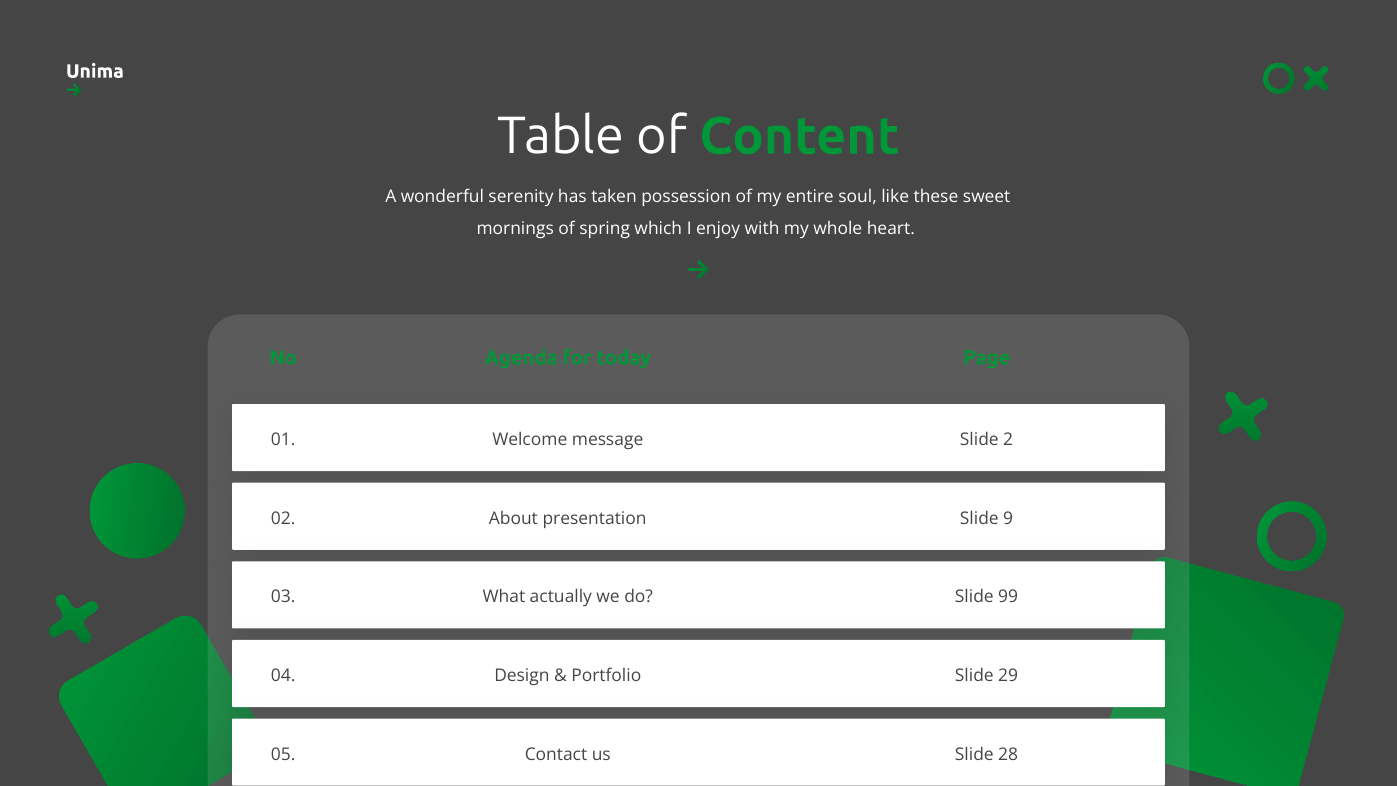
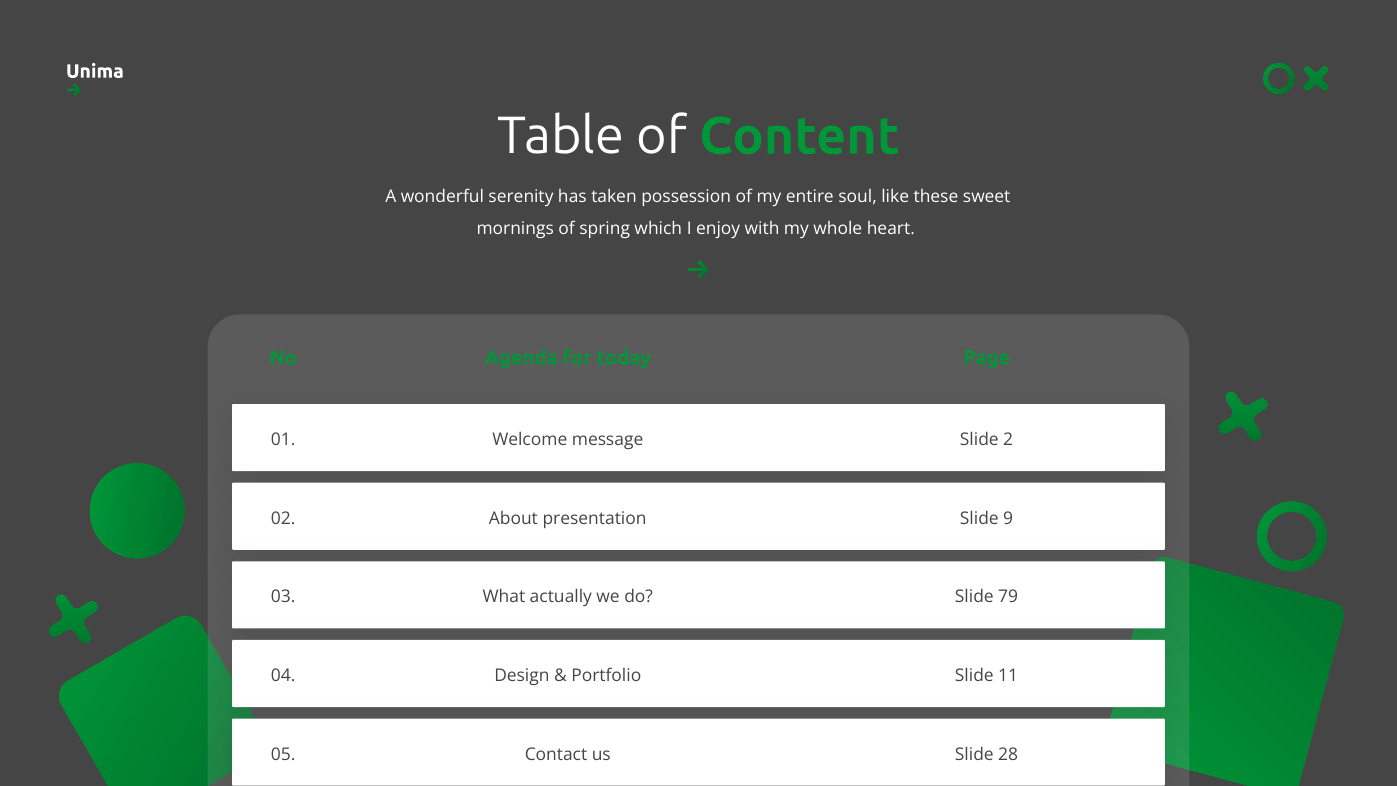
99: 99 -> 79 (1008, 597)
29: 29 -> 11 (1008, 676)
